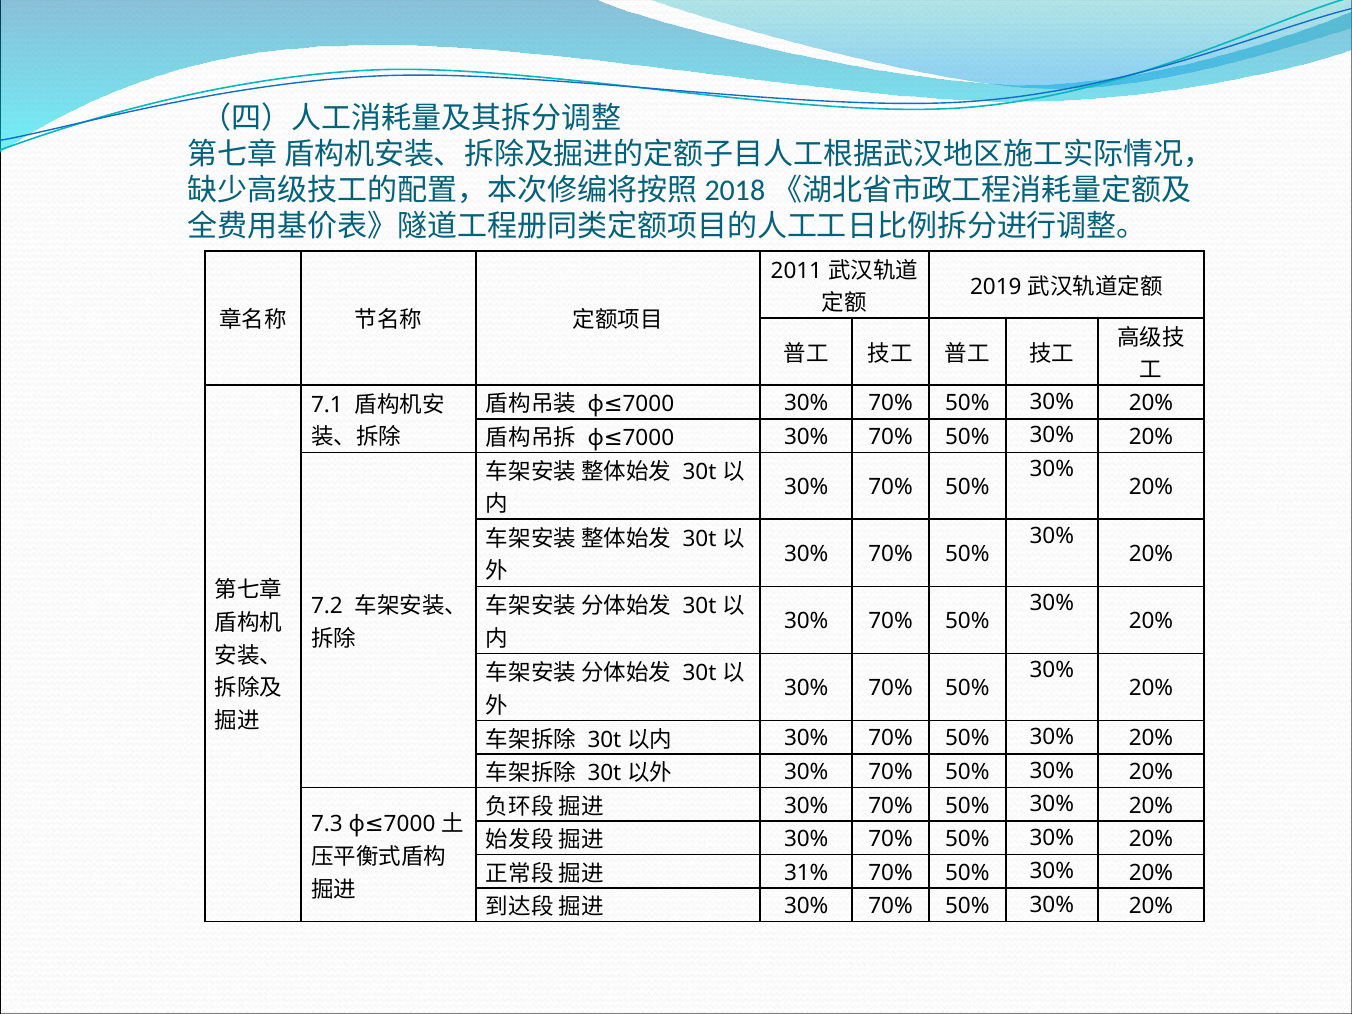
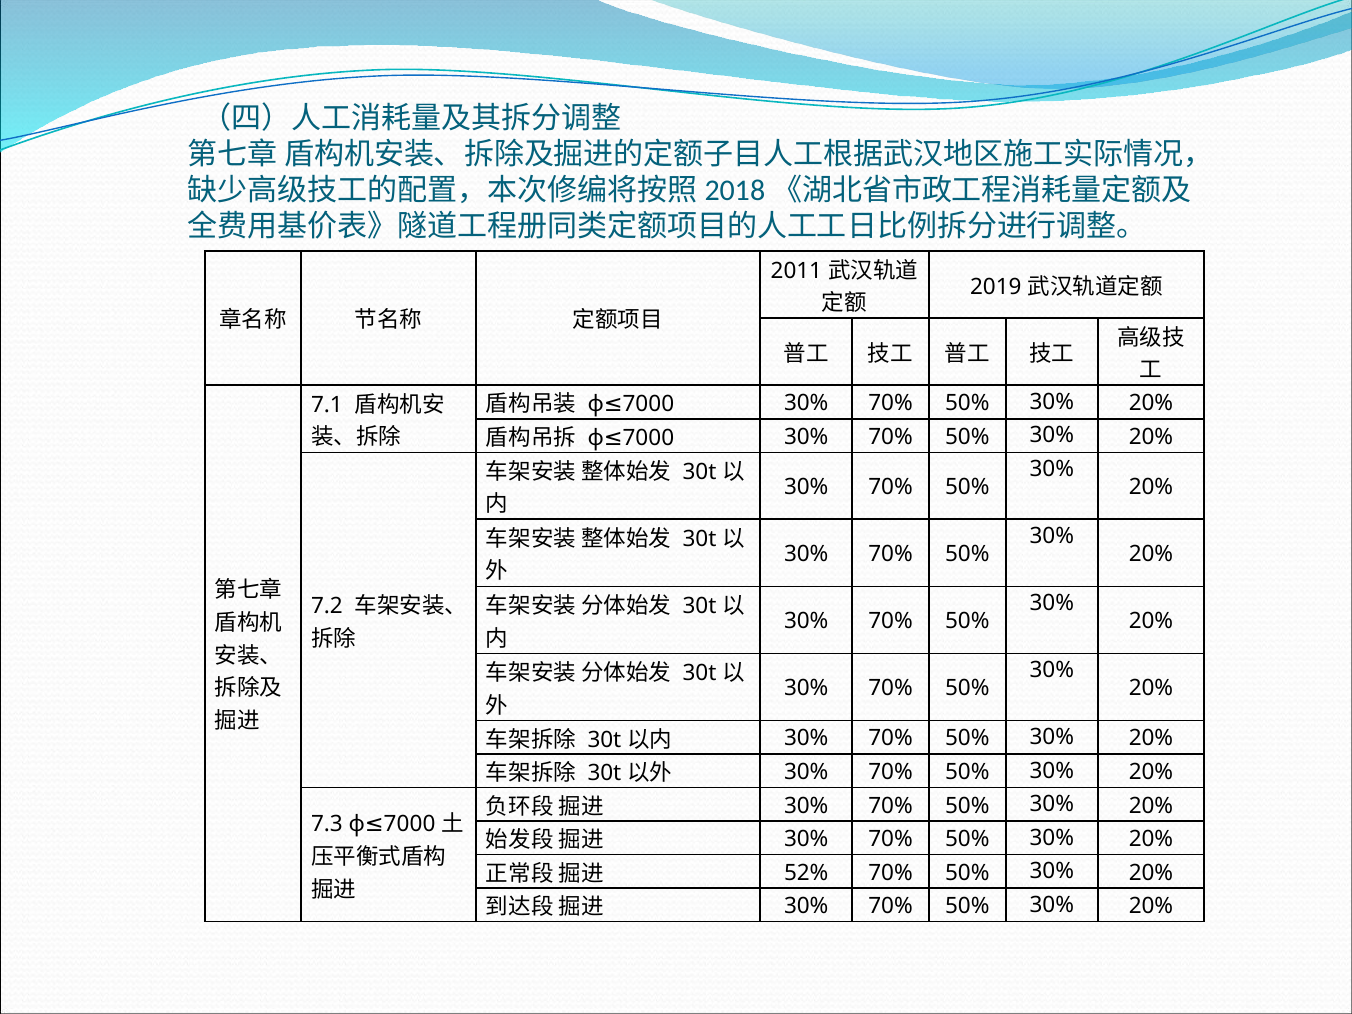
31%: 31% -> 52% (806, 873)
